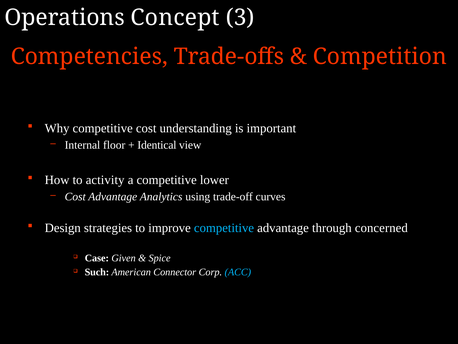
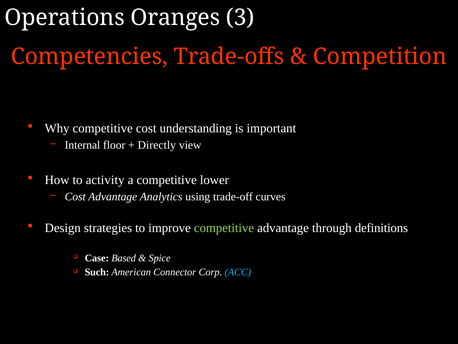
Concept: Concept -> Oranges (175, 18)
Identical: Identical -> Directly (157, 145)
competitive colour: light blue -> light green (224, 228)
concerned: concerned -> definitions (381, 228)
Given: Given -> Based (124, 258)
